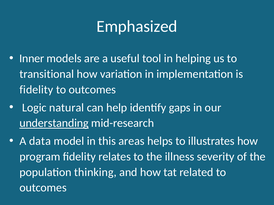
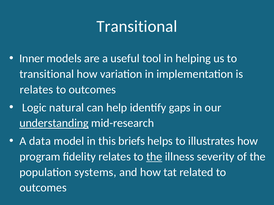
Emphasized: Emphasized -> Transitional (137, 27)
fidelity: fidelity -> relates (36, 90)
areas: areas -> briefs (132, 141)
the underline: none -> present (154, 157)
thinking: thinking -> systems (95, 173)
